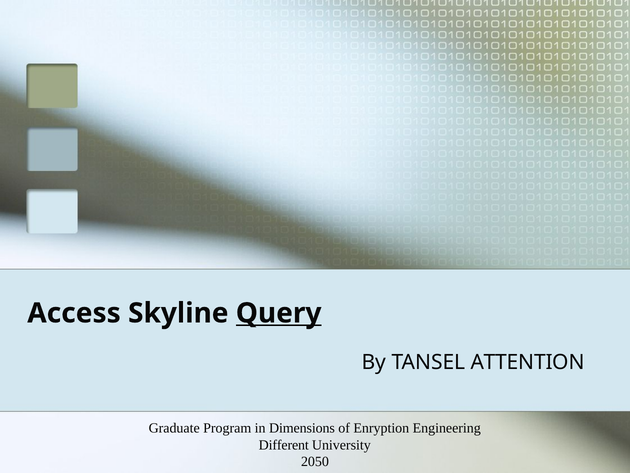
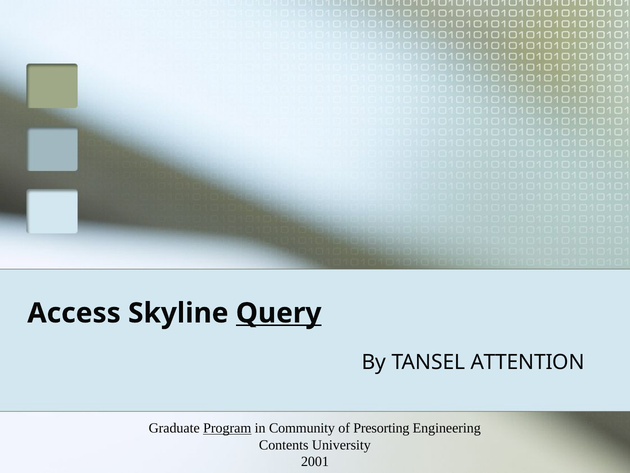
Program underline: none -> present (227, 428)
Dimensions: Dimensions -> Community (302, 428)
Enryption: Enryption -> Presorting (381, 428)
Different: Different -> Contents (284, 445)
2050: 2050 -> 2001 (315, 461)
